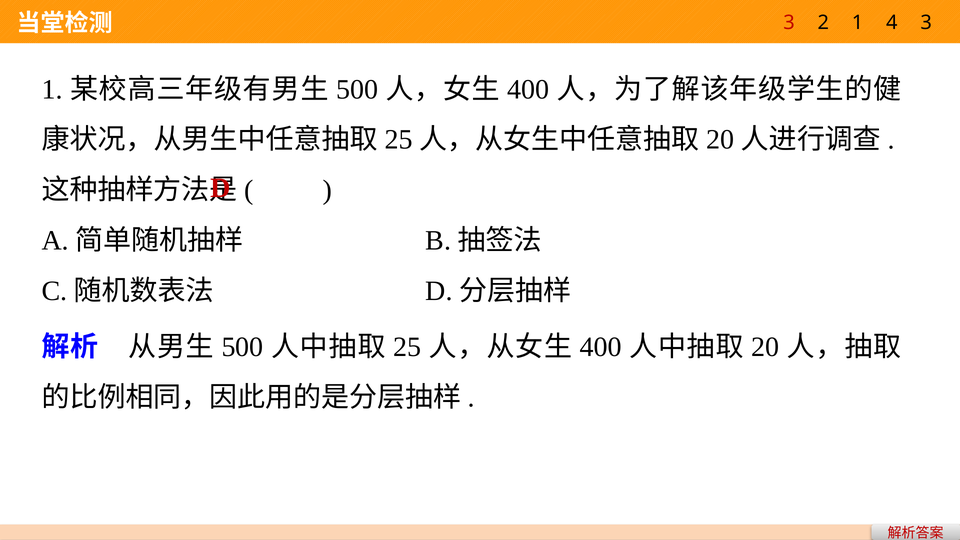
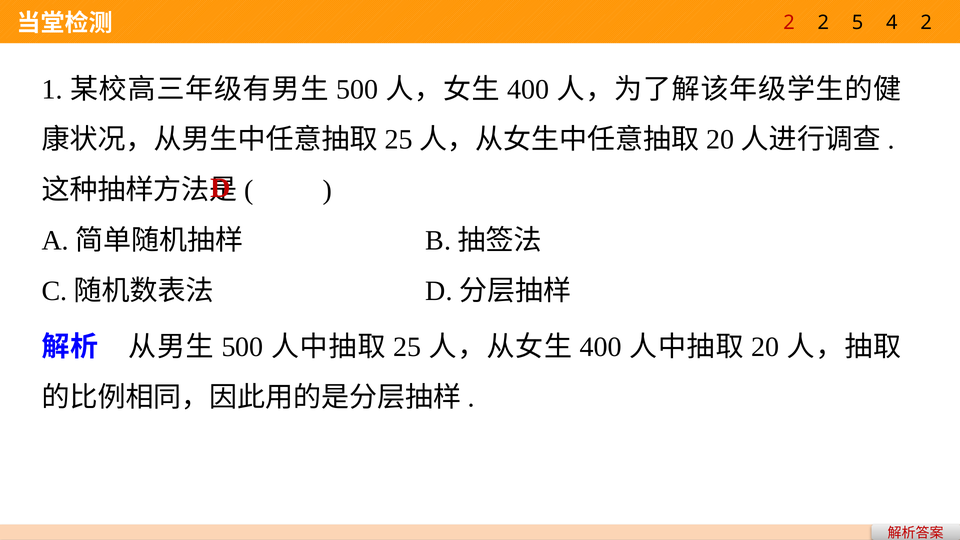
3: 3 -> 2 (789, 23)
2 1: 1 -> 5 (858, 23)
4 3: 3 -> 2 (926, 23)
